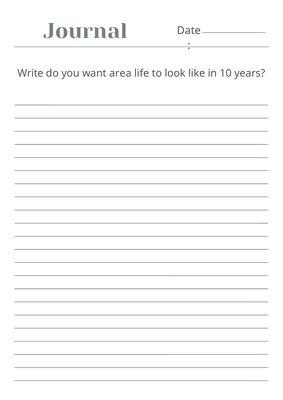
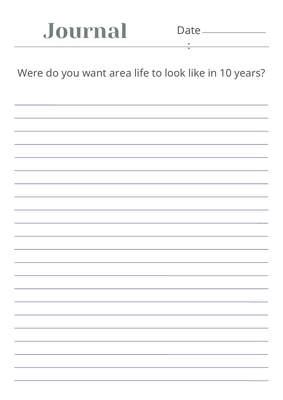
Write: Write -> Were (30, 73)
